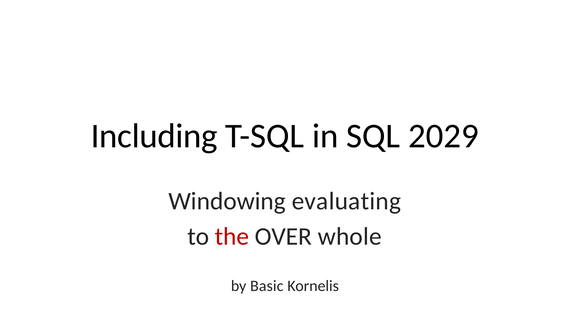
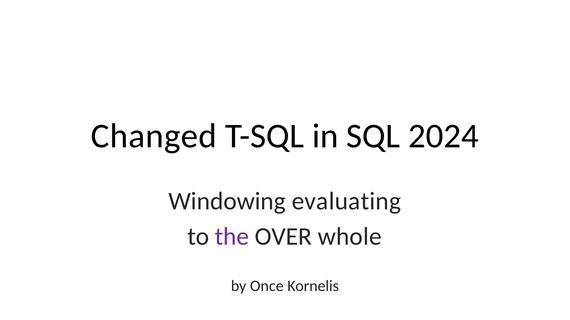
Including: Including -> Changed (154, 136)
2029: 2029 -> 2024 (443, 136)
the colour: red -> purple (232, 237)
Basic: Basic -> Once (267, 286)
